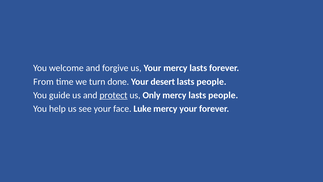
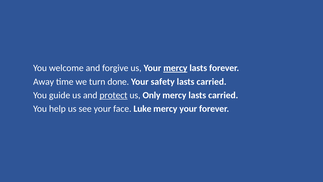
mercy underline: none -> present (175, 68)
From: From -> Away (44, 82)
desert: desert -> safety (163, 82)
people: people -> carried (212, 82)
mercy lasts people: people -> carried (223, 95)
